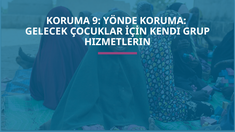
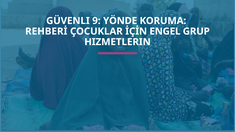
KORUMA: KORUMA -> GÜVENLI (68, 21)
GELECEK: GELECEK -> REHBERİ (46, 31)
KENDI: KENDI -> ENGEL (165, 31)
